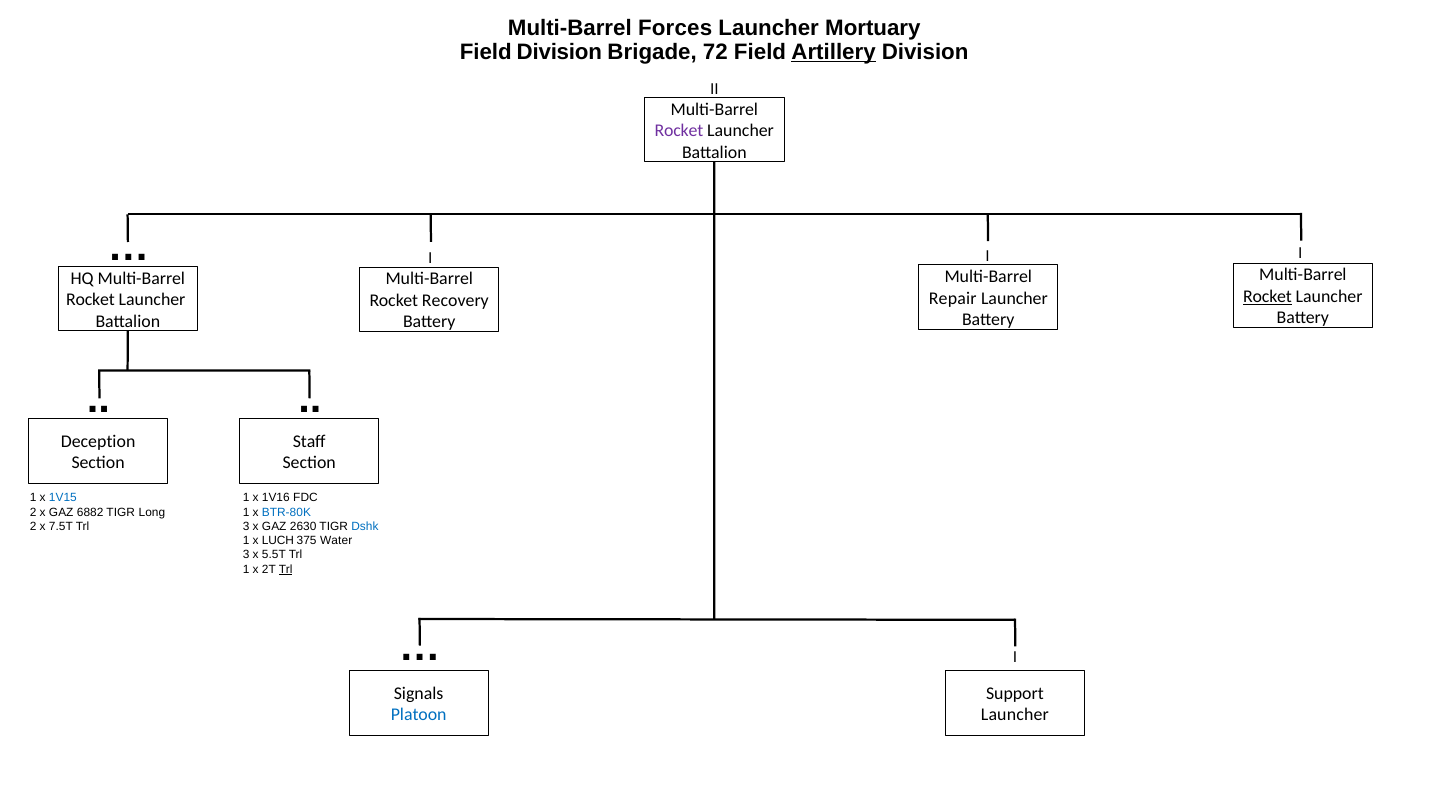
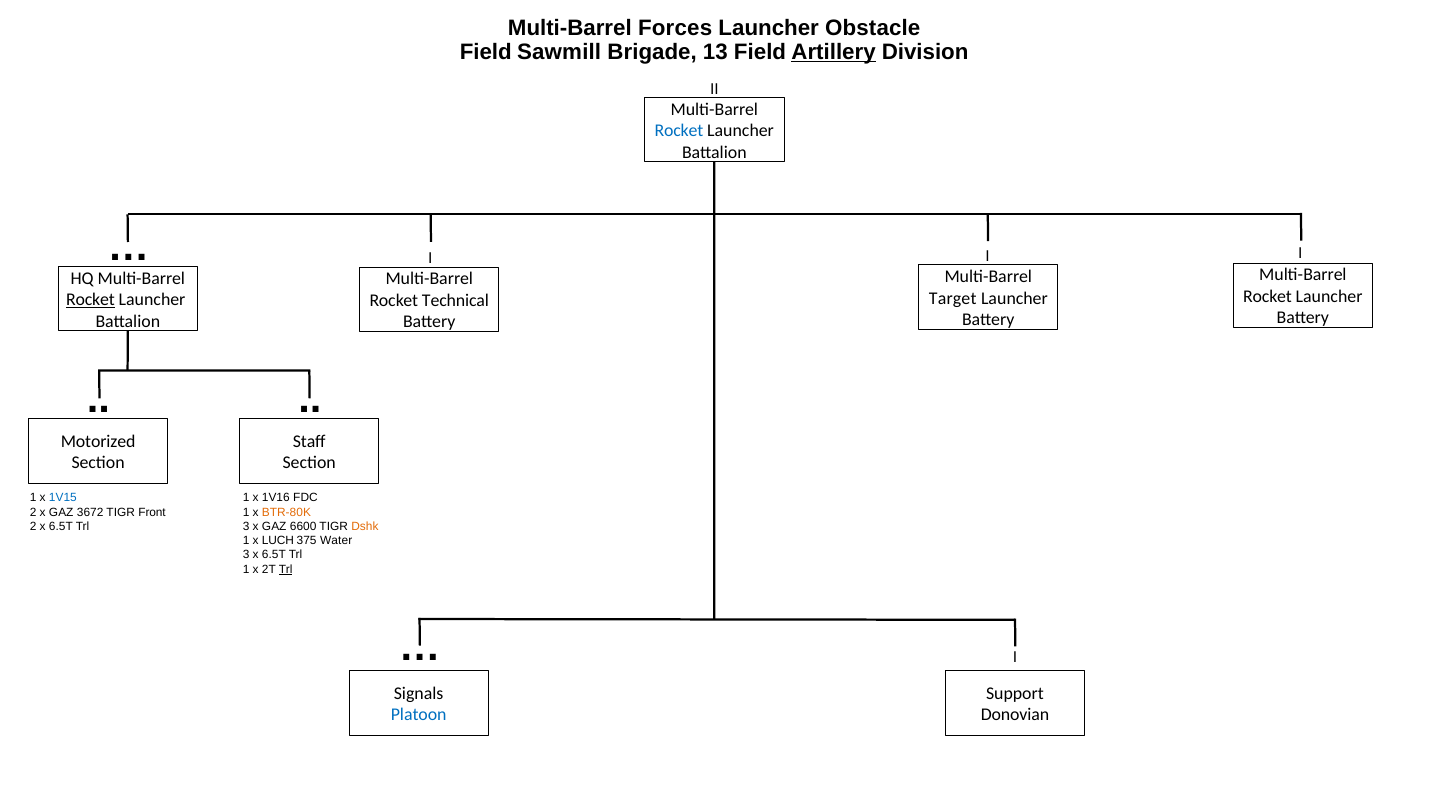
Mortuary: Mortuary -> Obstacle (873, 28)
Field Division: Division -> Sawmill (559, 52)
72: 72 -> 13 (715, 52)
Rocket colour: purple -> blue (679, 131)
Rocket underline: present -> none (1268, 296)
Repair: Repair -> Target (953, 298)
Rocket underline: none -> present (90, 300)
Recovery: Recovery -> Technical (455, 300)
Deception: Deception -> Motorized (98, 441)
6882: 6882 -> 3672 (90, 512)
Long: Long -> Front (152, 512)
BTR-80K colour: blue -> orange (286, 512)
2 x 7.5T: 7.5T -> 6.5T (61, 526)
2630: 2630 -> 6600 (303, 526)
Dshk colour: blue -> orange (365, 526)
3 x 5.5T: 5.5T -> 6.5T (274, 555)
Launcher: Launcher -> Donovian (1015, 715)
